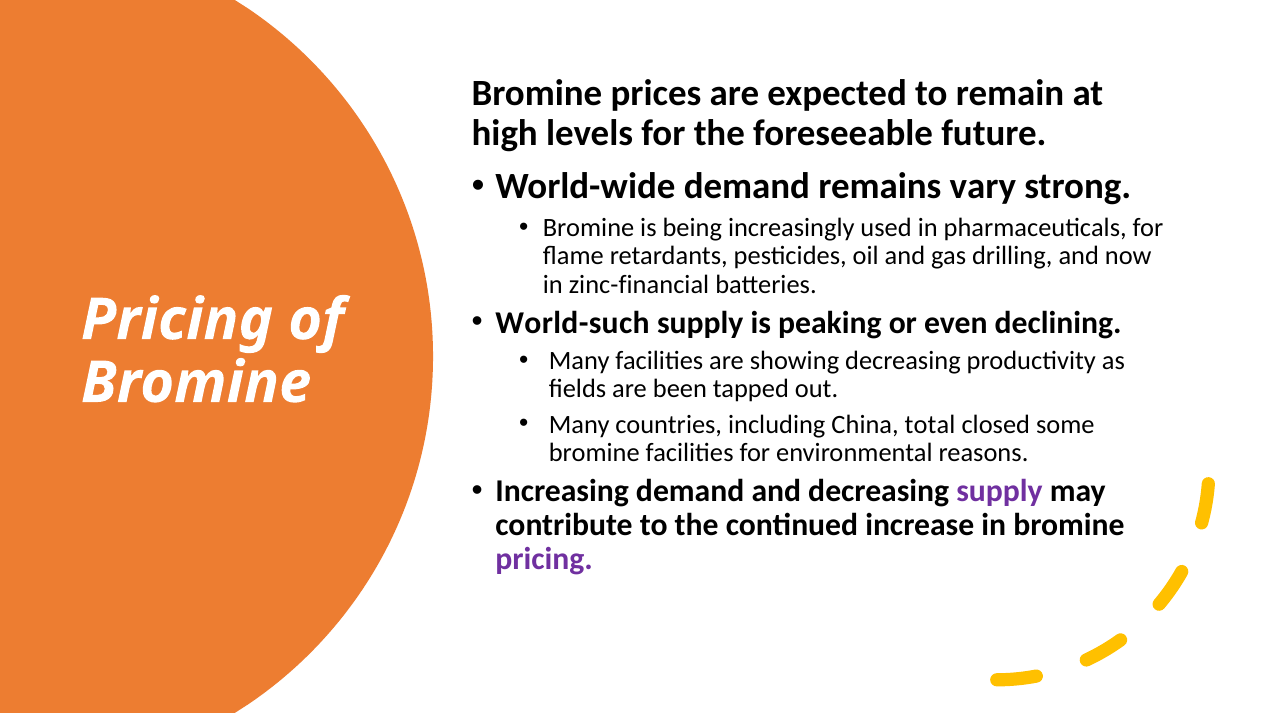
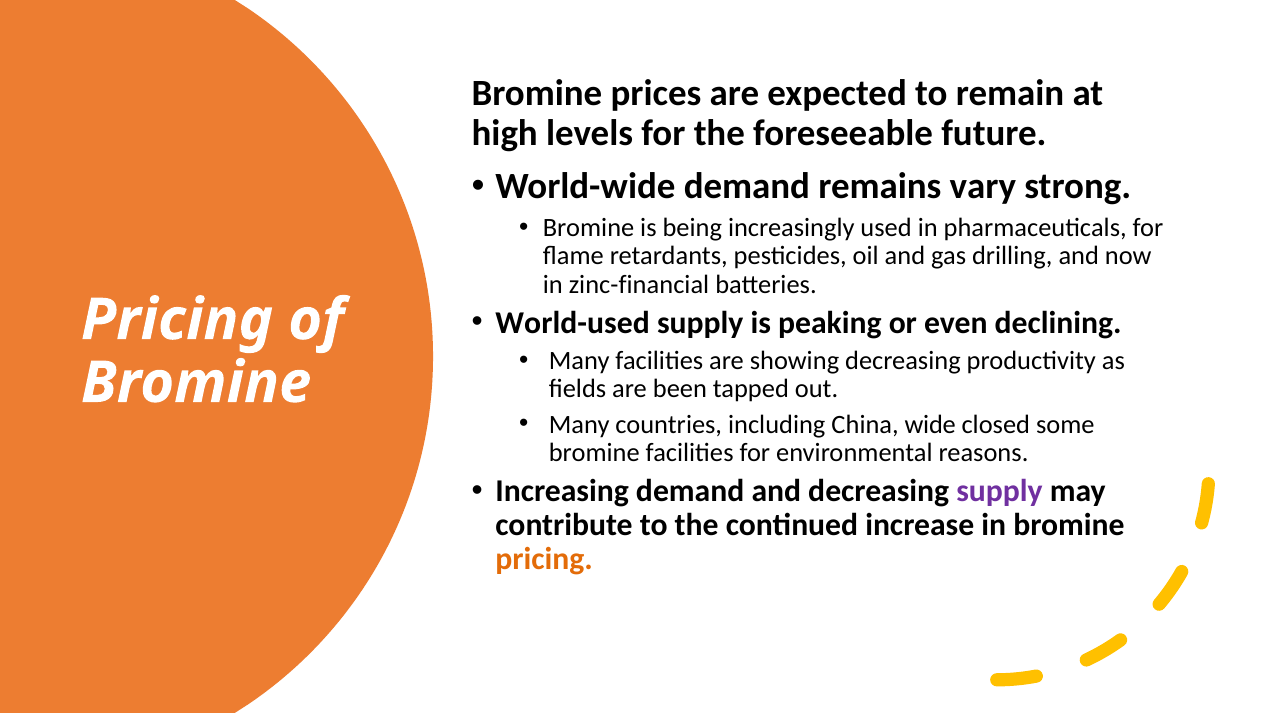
World-such: World-such -> World-used (573, 323)
total: total -> wide (930, 424)
pricing colour: purple -> orange (544, 559)
